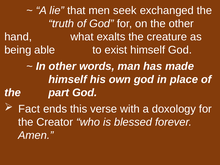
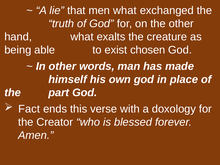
men seek: seek -> what (125, 10)
exist himself: himself -> chosen (148, 50)
